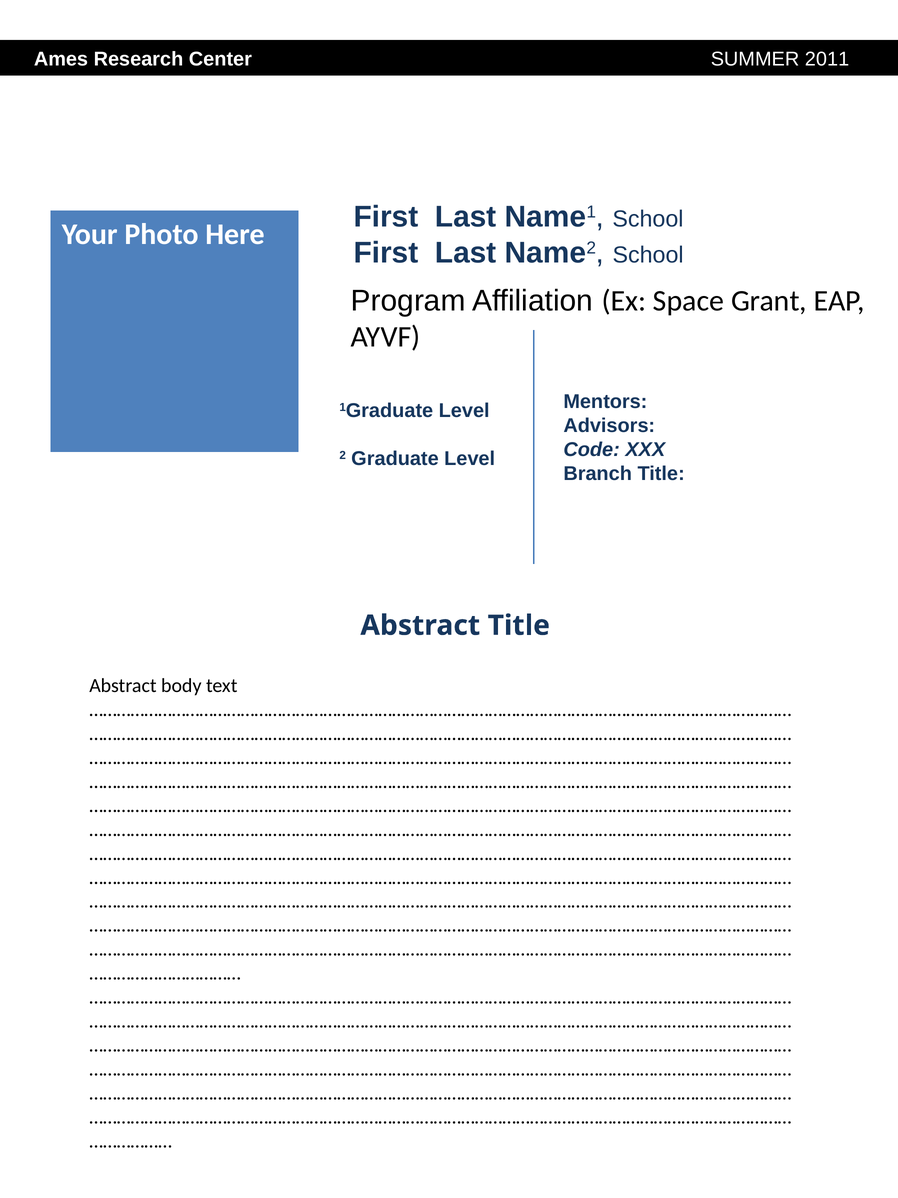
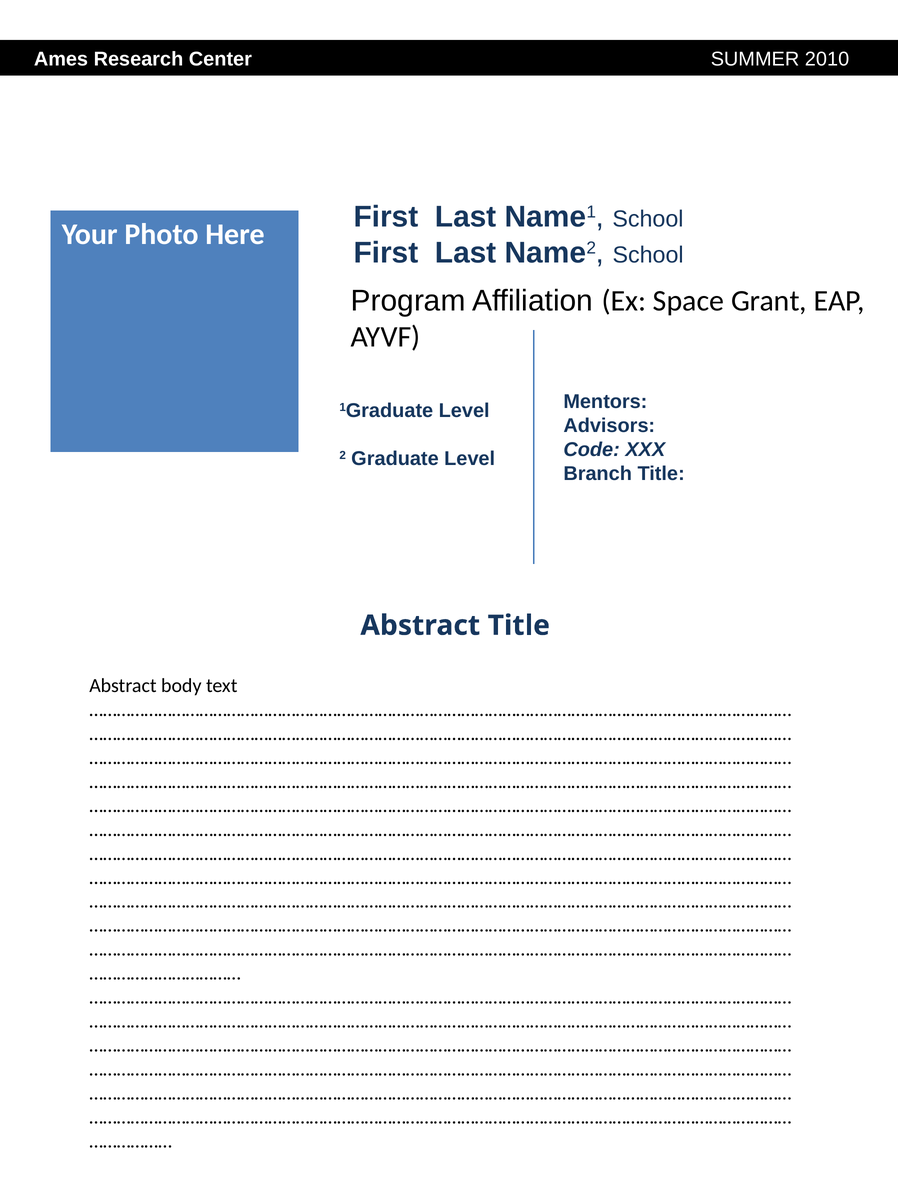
2011: 2011 -> 2010 (827, 59)
